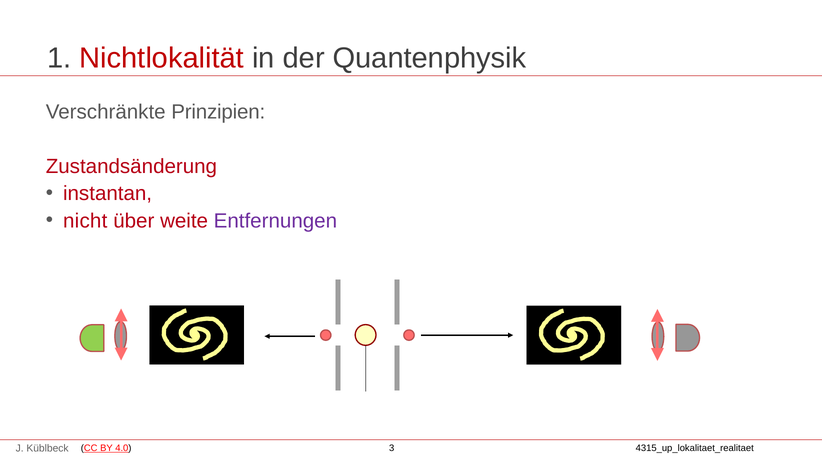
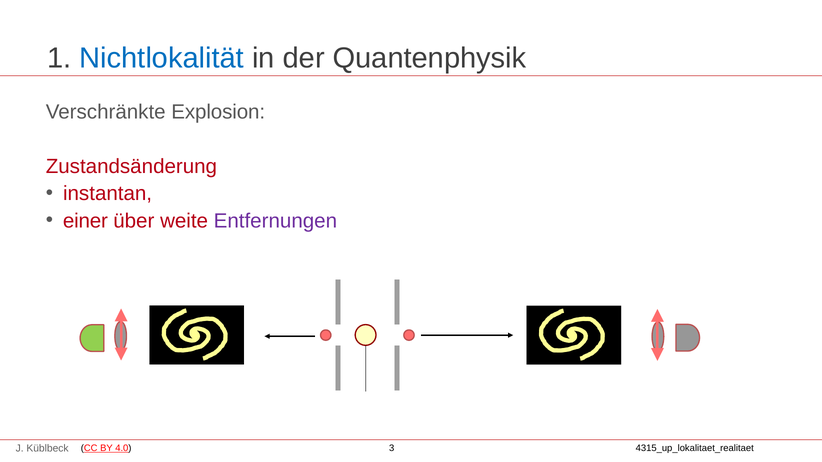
Nichtlokalität colour: red -> blue (162, 58)
Prinzipien: Prinzipien -> Explosion (218, 112)
nicht: nicht -> einer (85, 221)
